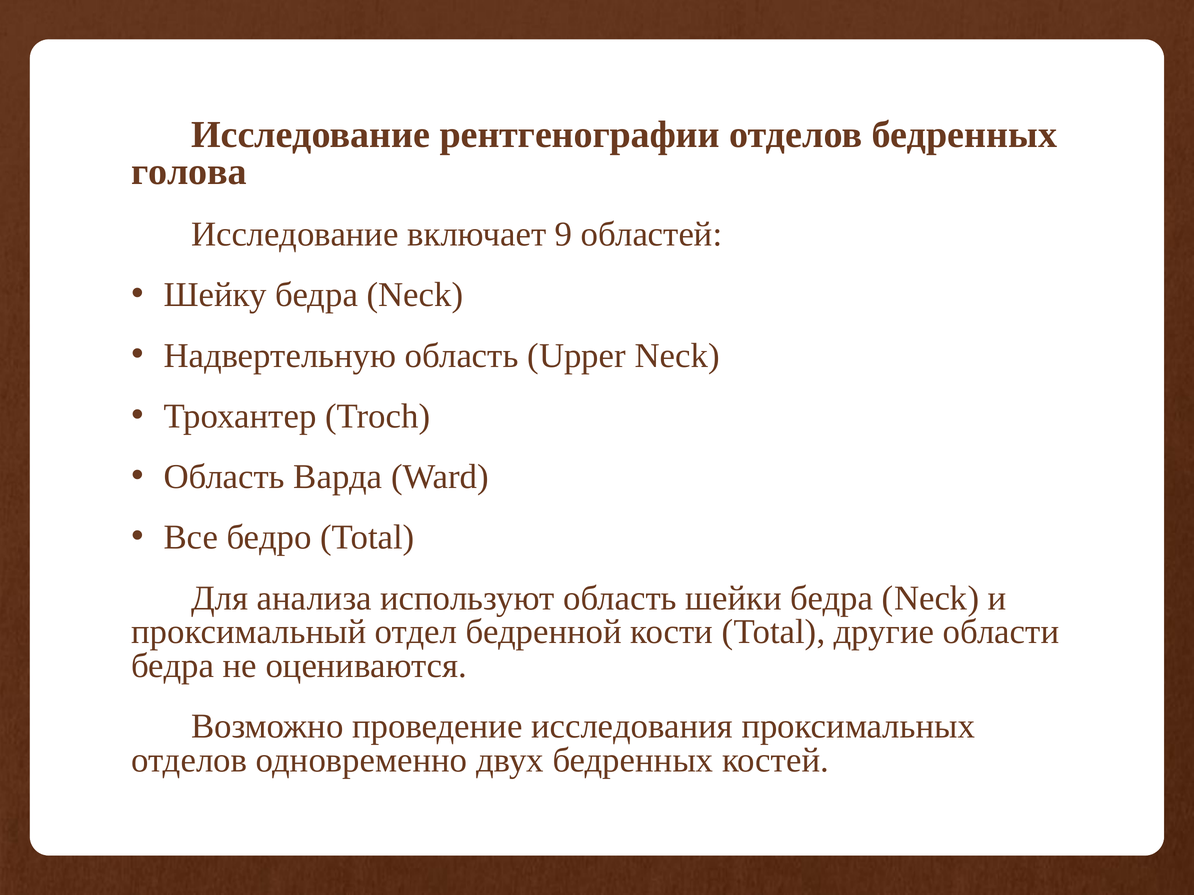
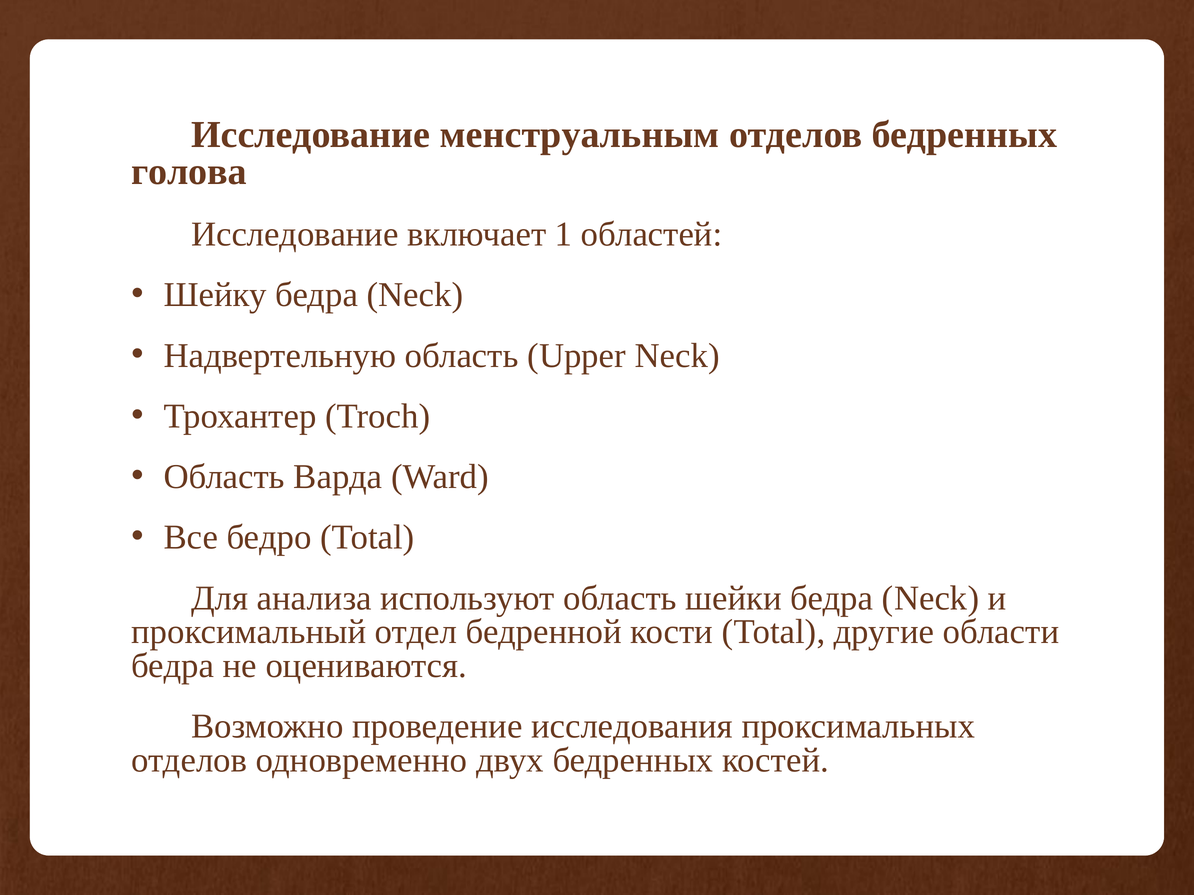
рентгенографии: рентгенографии -> менструальным (580, 135)
9: 9 -> 1 (564, 234)
